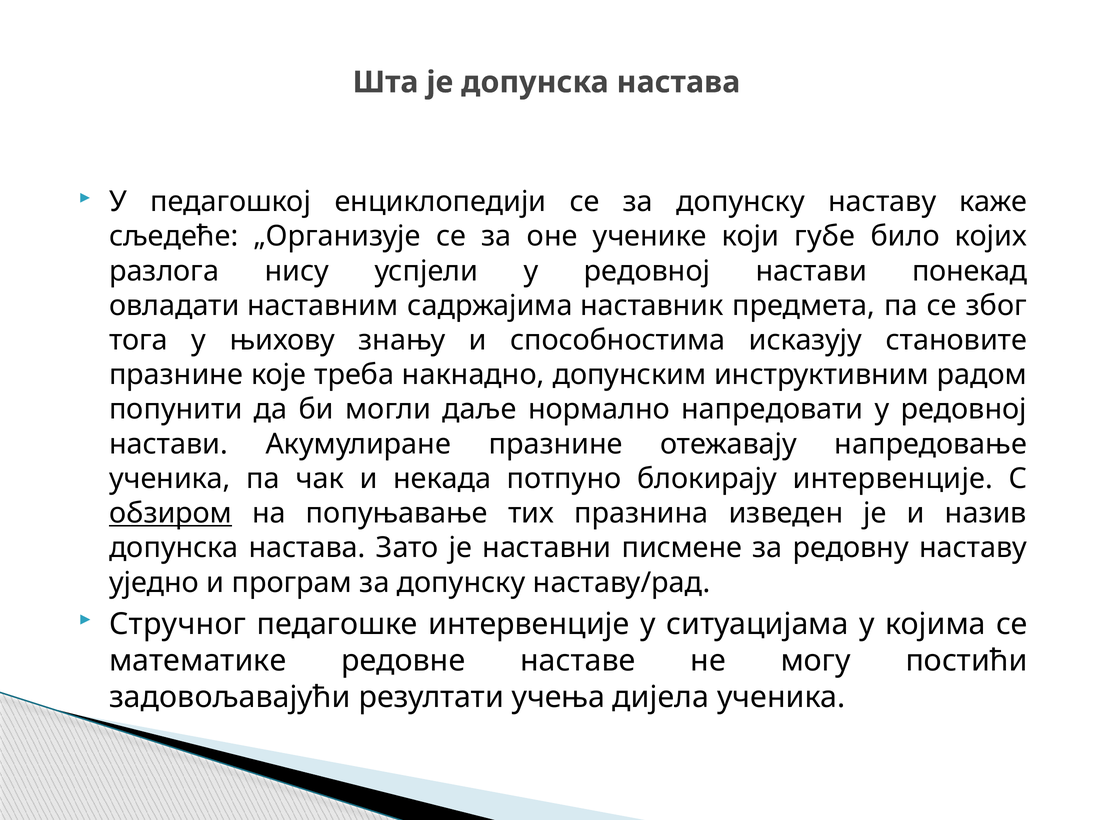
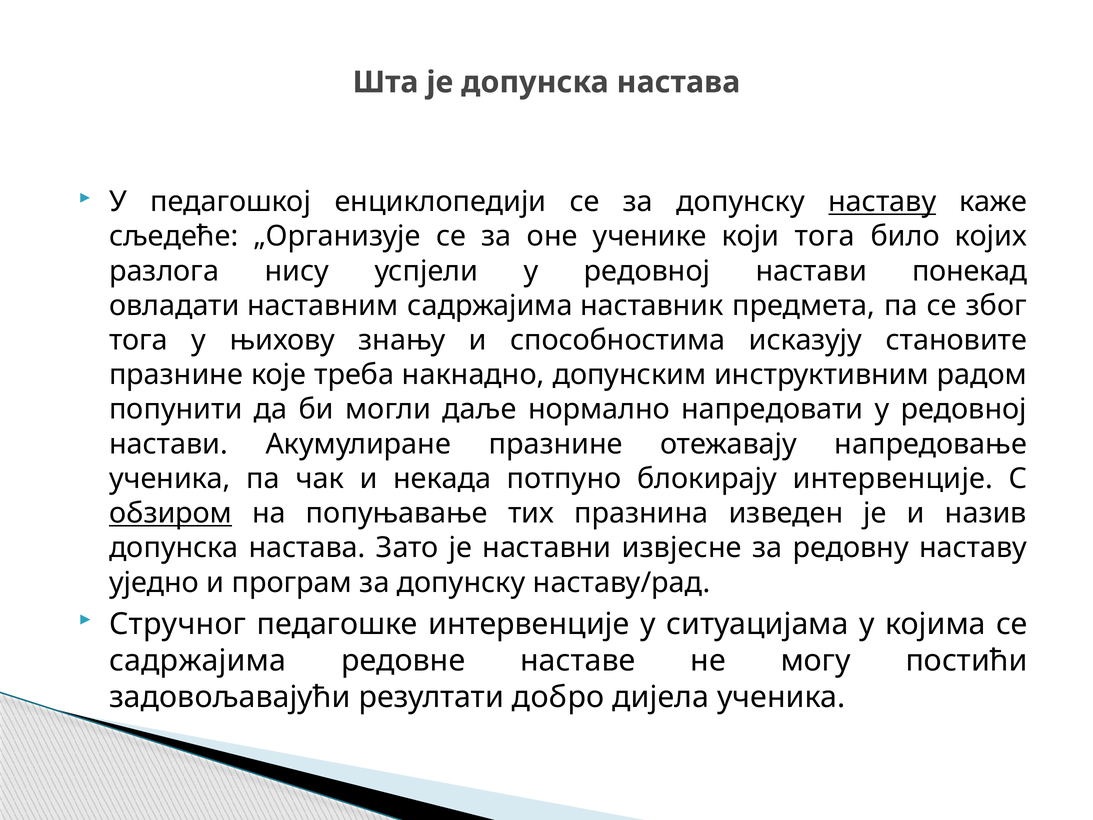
наставу underline: none -> present (882, 202)
који губе: губе -> тога (825, 236)
писмене: писмене -> извјесне (682, 548)
математике: математике -> садржајима (198, 660)
учeња: учeња -> добро (558, 697)
